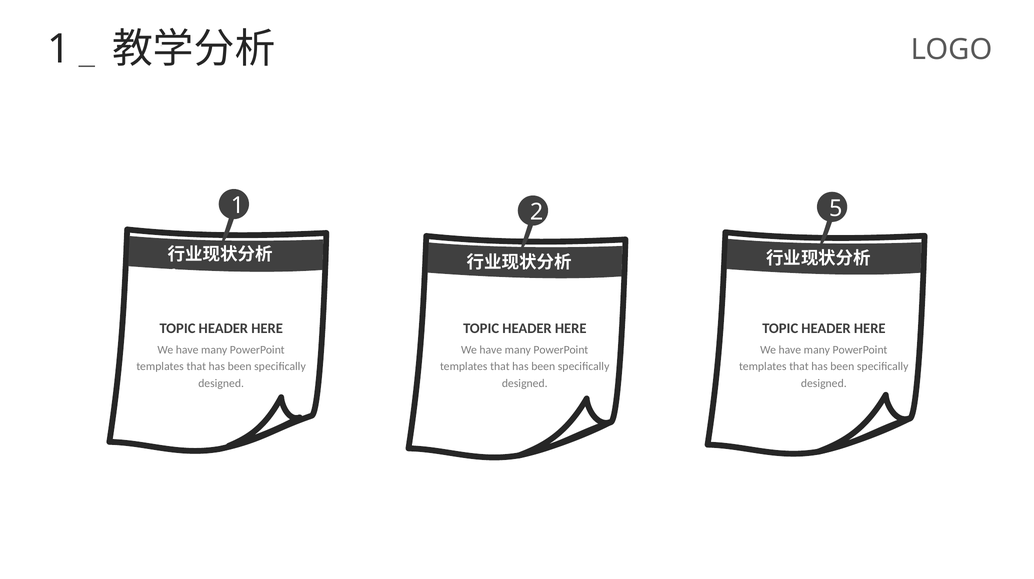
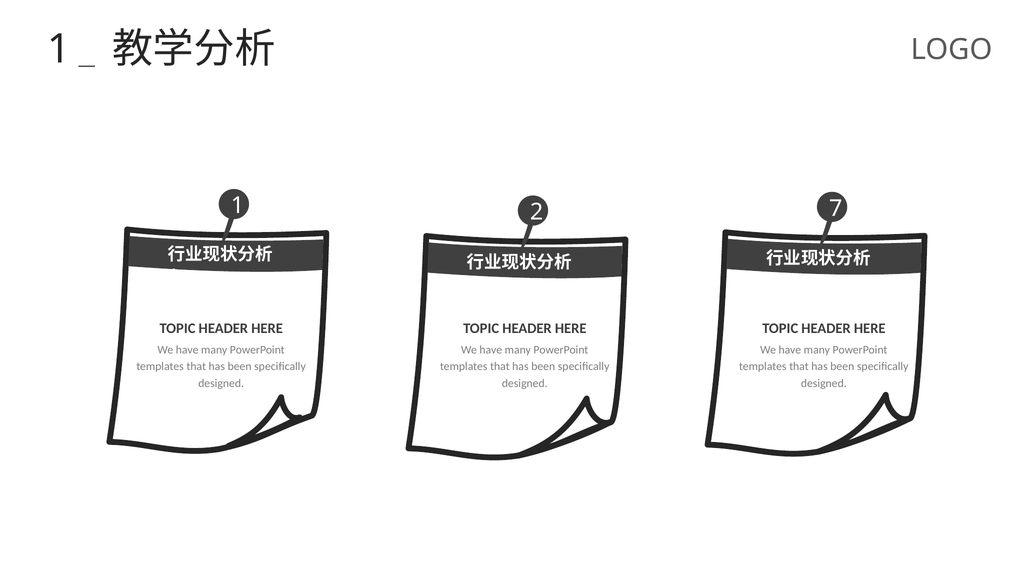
5: 5 -> 7 (836, 208)
